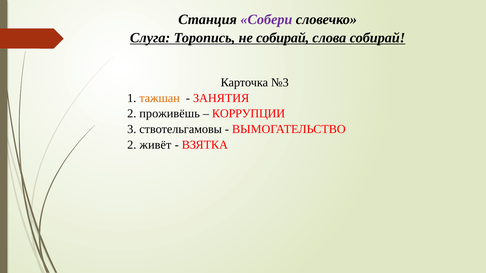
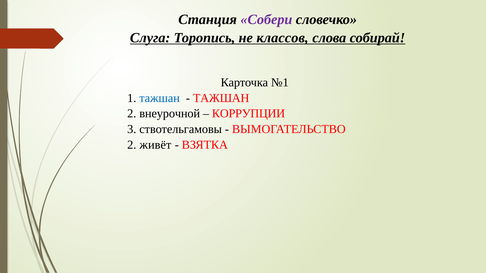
не собирай: собирай -> классов (283, 38)
№3: №3 -> №1 (280, 83)
тажшан colour: orange -> blue (160, 98)
ЗАНЯТИЯ: ЗАНЯТИЯ -> ТАЖШАН (221, 98)
проживёшь: проживёшь -> внеурочной (170, 114)
